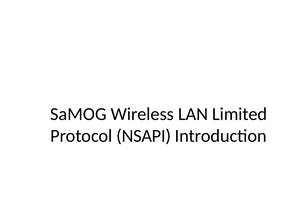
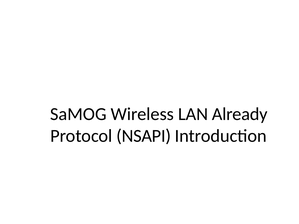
Limited: Limited -> Already (240, 114)
